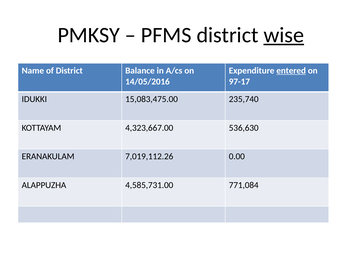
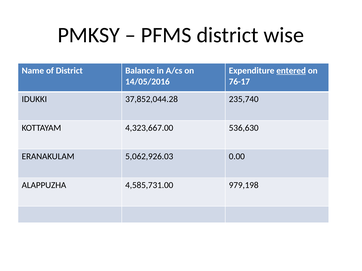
wise underline: present -> none (284, 35)
97-17: 97-17 -> 76-17 (239, 82)
15,083,475.00: 15,083,475.00 -> 37,852,044.28 (152, 99)
7,019,112.26: 7,019,112.26 -> 5,062,926.03 (149, 157)
771,084: 771,084 -> 979,198 (244, 185)
